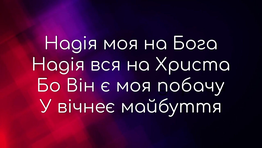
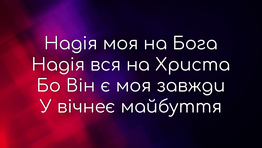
побачу: побачу -> завжди (191, 86)
